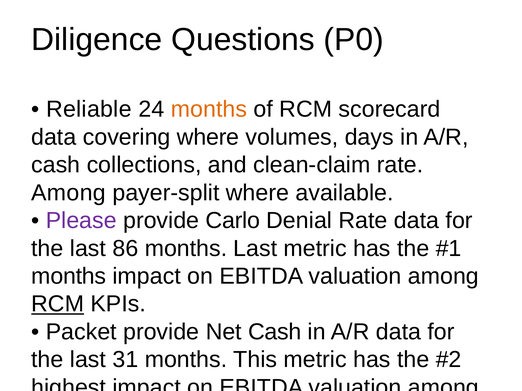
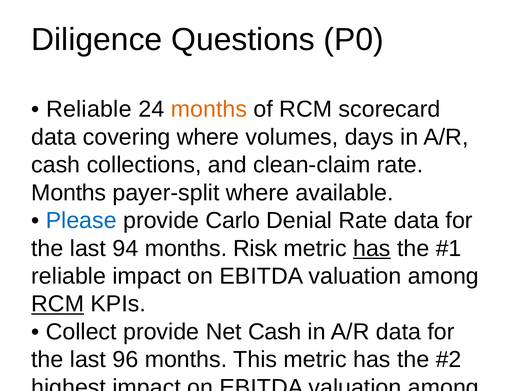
Among: Among -> Months (69, 193)
Please colour: purple -> blue (81, 221)
86: 86 -> 94 (125, 249)
months Last: Last -> Risk (255, 249)
has underline: none -> present (372, 249)
months: months -> reliable (69, 277)
Packet: Packet -> Collect (81, 332)
31: 31 -> 96 (125, 360)
